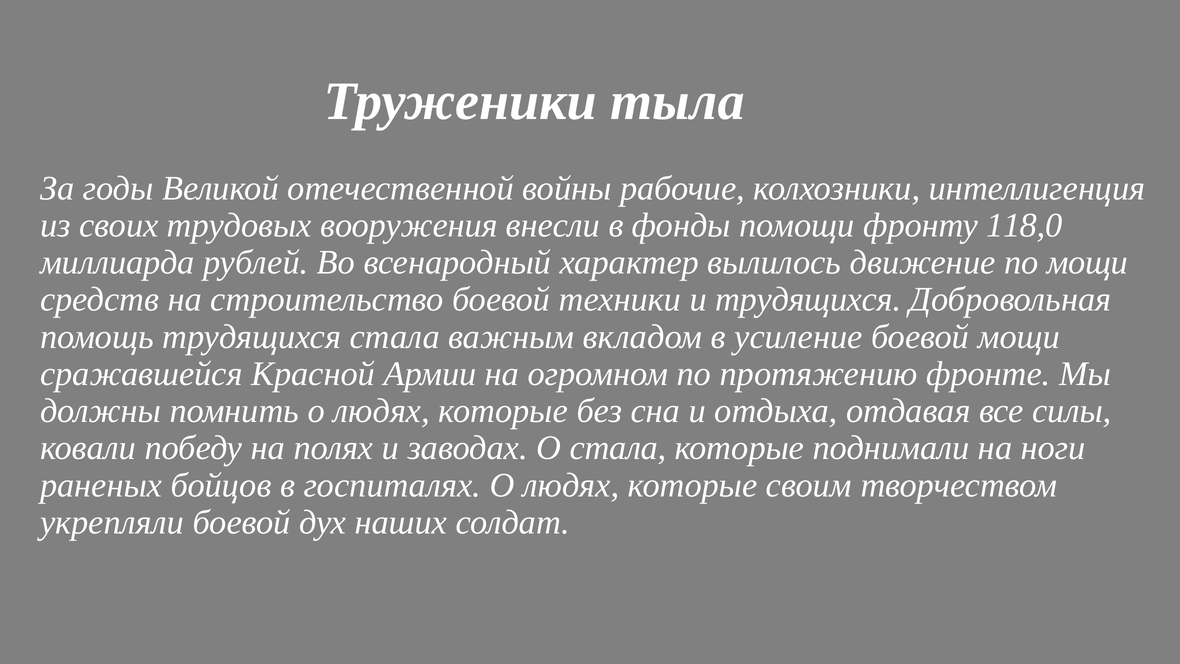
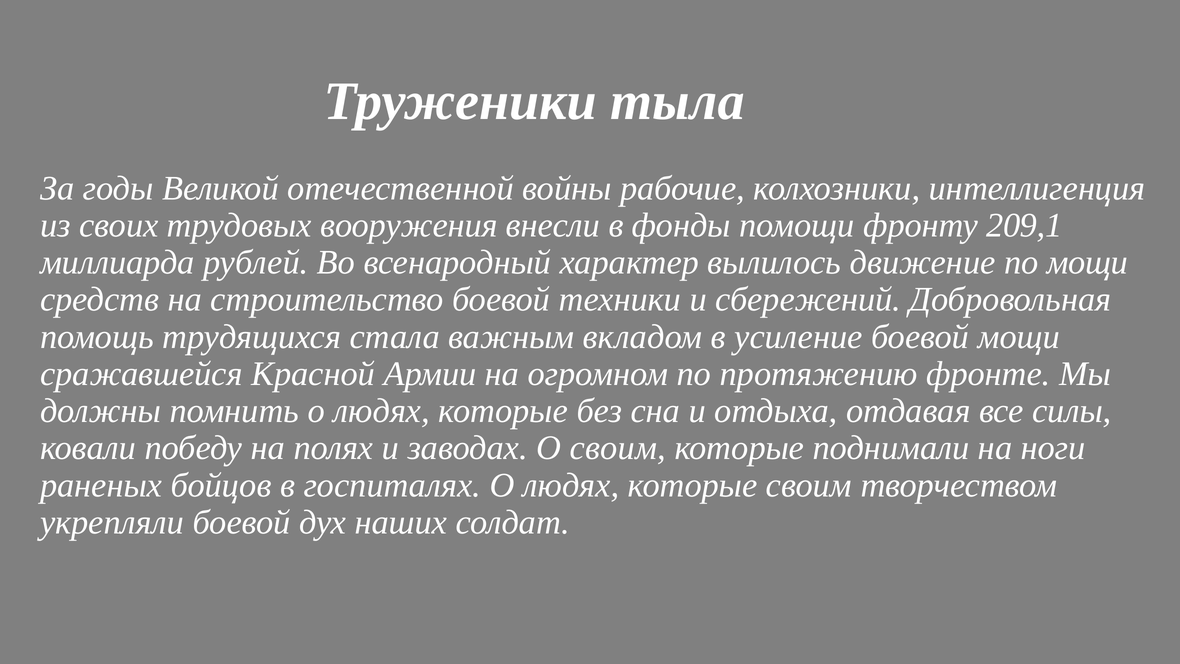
118,0: 118,0 -> 209,1 (1024, 225)
и трудящихся: трудящихся -> сбережений (808, 300)
О стала: стала -> своим (618, 448)
